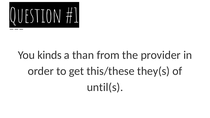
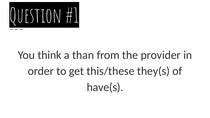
kinds: kinds -> think (49, 55)
until(s: until(s -> have(s (105, 87)
